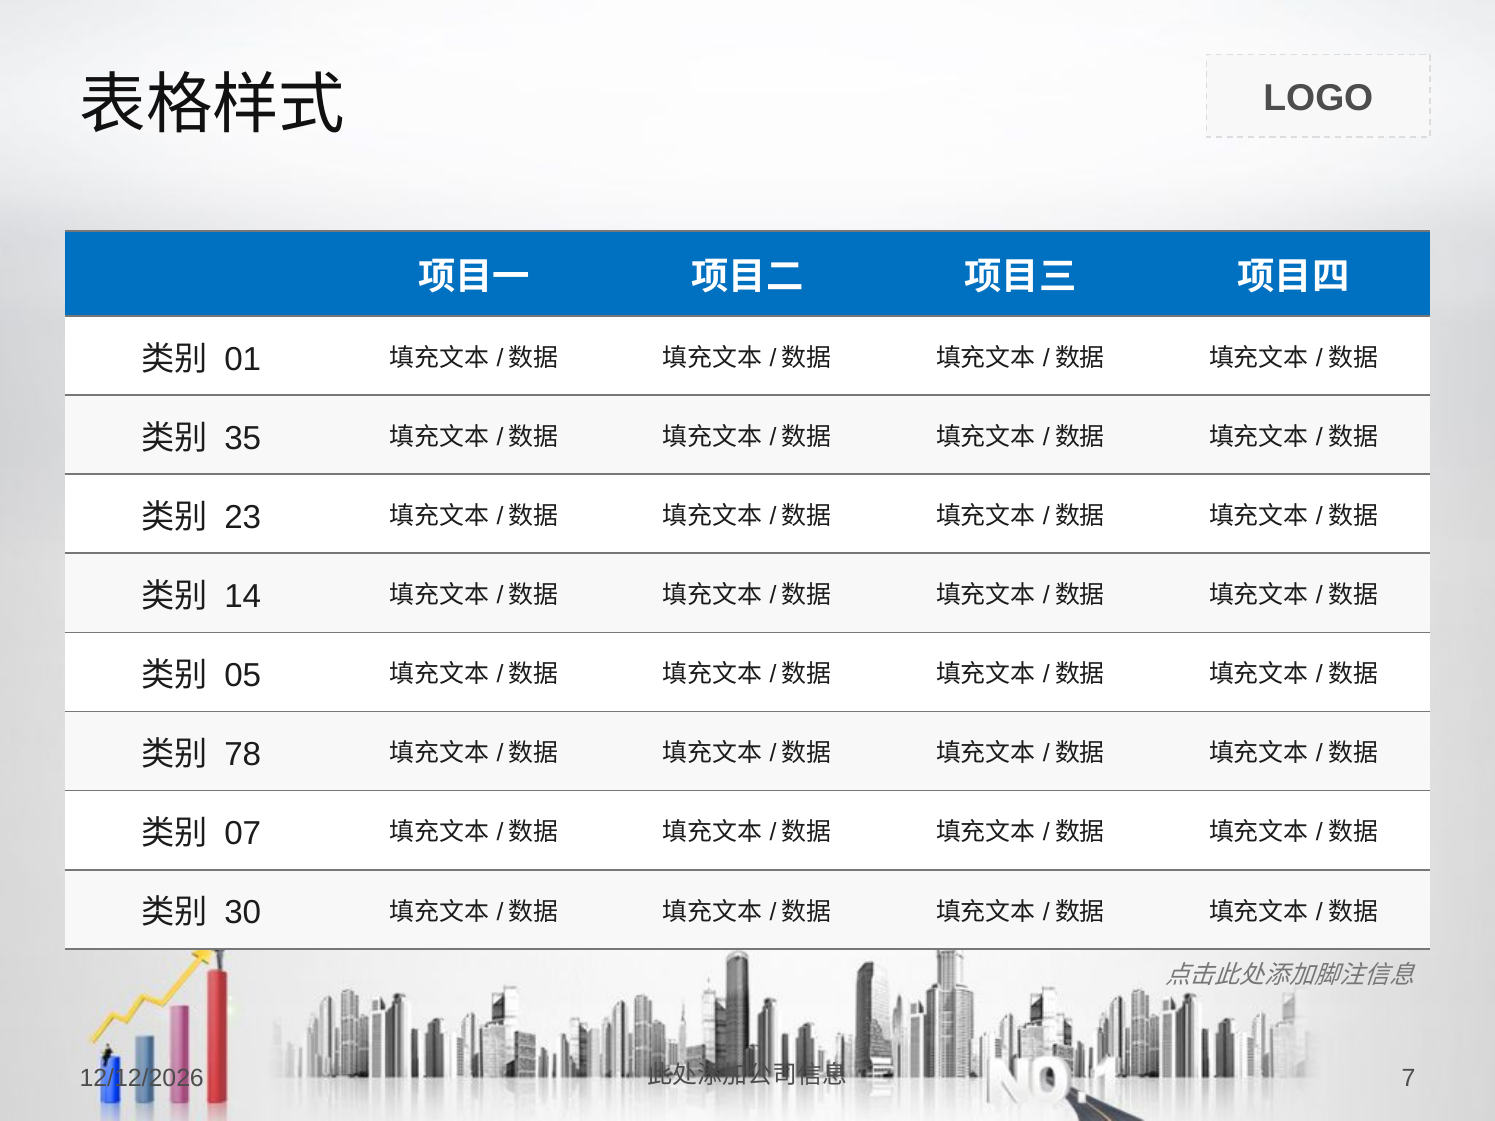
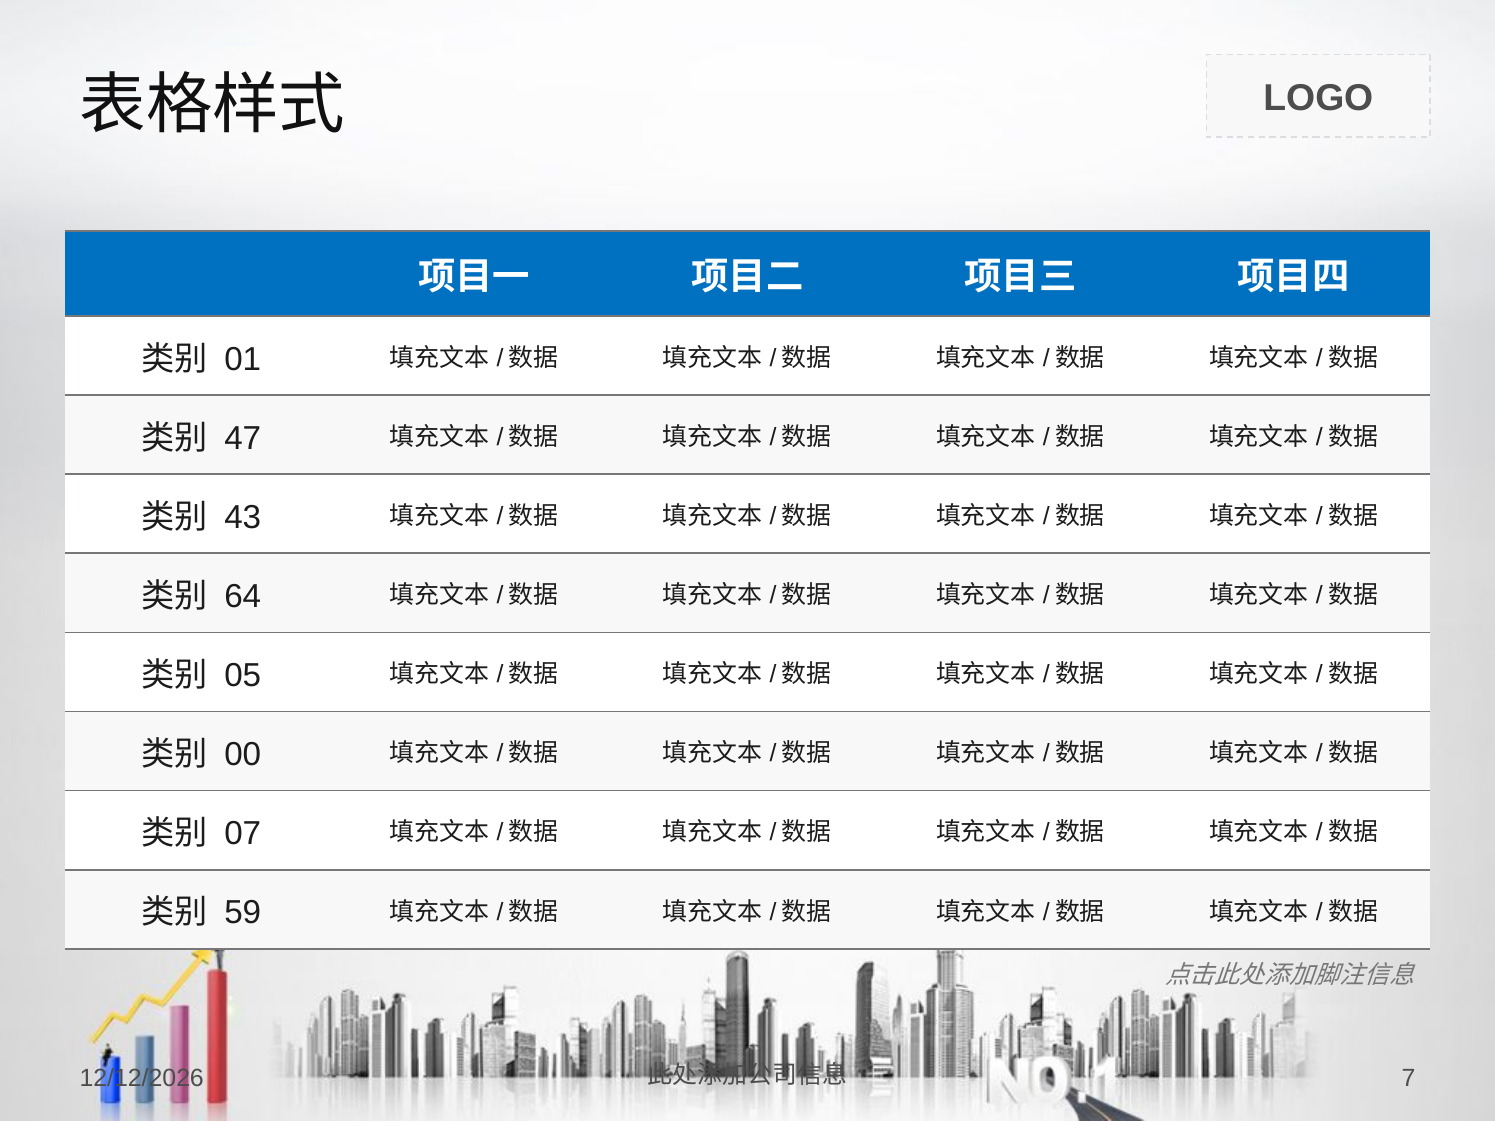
35: 35 -> 47 (243, 438)
23: 23 -> 43 (243, 517)
14: 14 -> 64 (243, 596)
78: 78 -> 00 (243, 755)
30: 30 -> 59 (243, 913)
